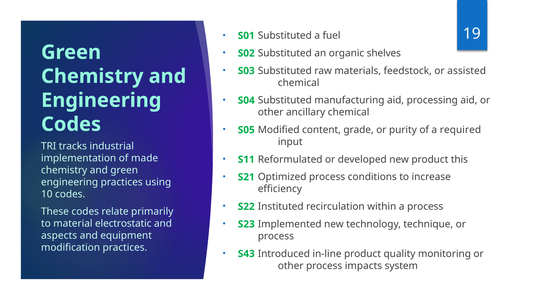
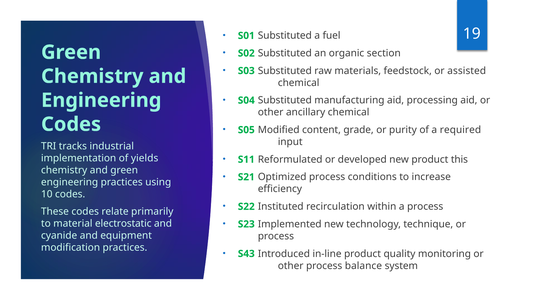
shelves: shelves -> section (384, 53)
made: made -> yields (145, 158)
aspects: aspects -> cyanide (59, 236)
impacts: impacts -> balance (363, 266)
